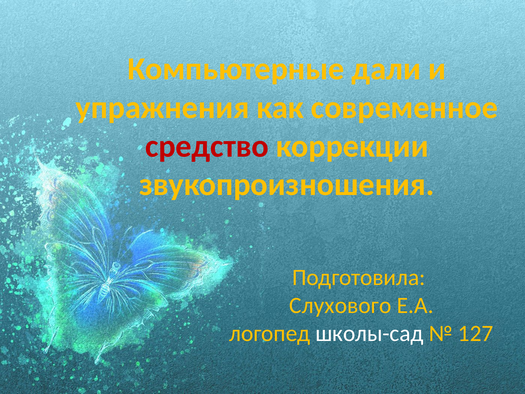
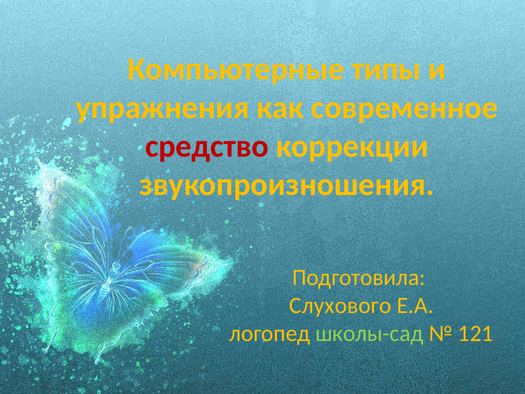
дали: дали -> типы (386, 69)
школы-сад colour: white -> light green (369, 333)
127: 127 -> 121 (476, 333)
